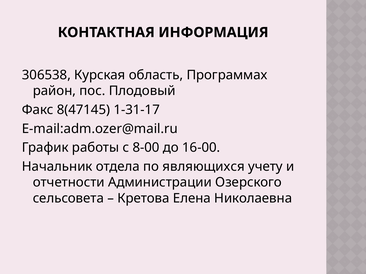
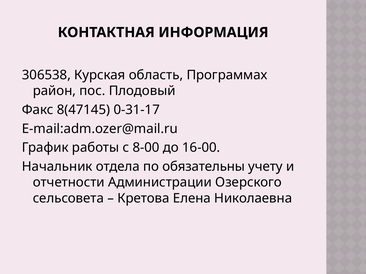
1-31-17: 1-31-17 -> 0-31-17 (137, 110)
являющихся: являющихся -> обязательны (204, 167)
